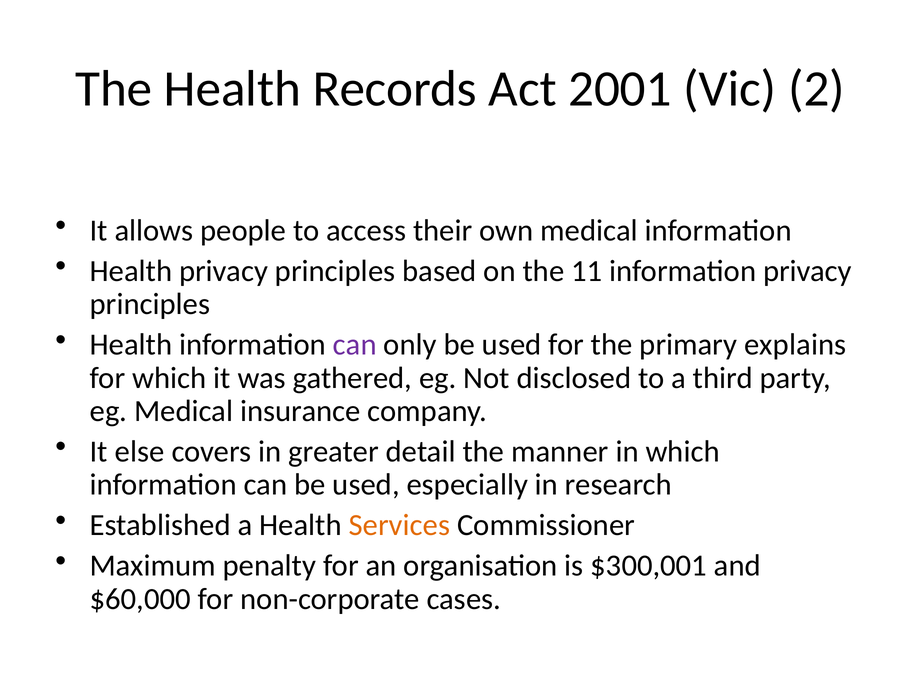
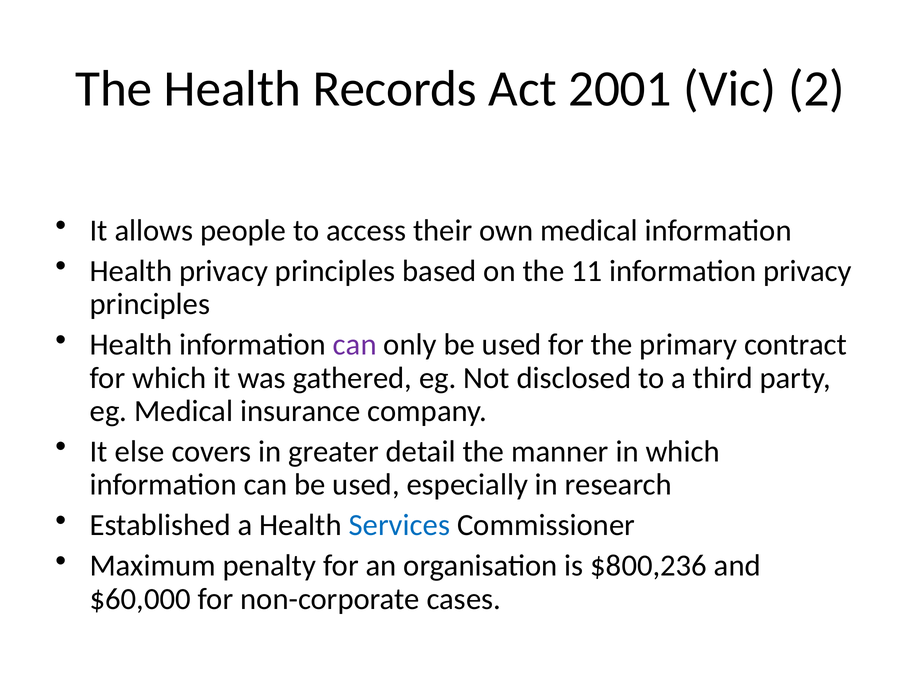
explains: explains -> contract (795, 345)
Services colour: orange -> blue (399, 525)
$300,001: $300,001 -> $800,236 (649, 566)
